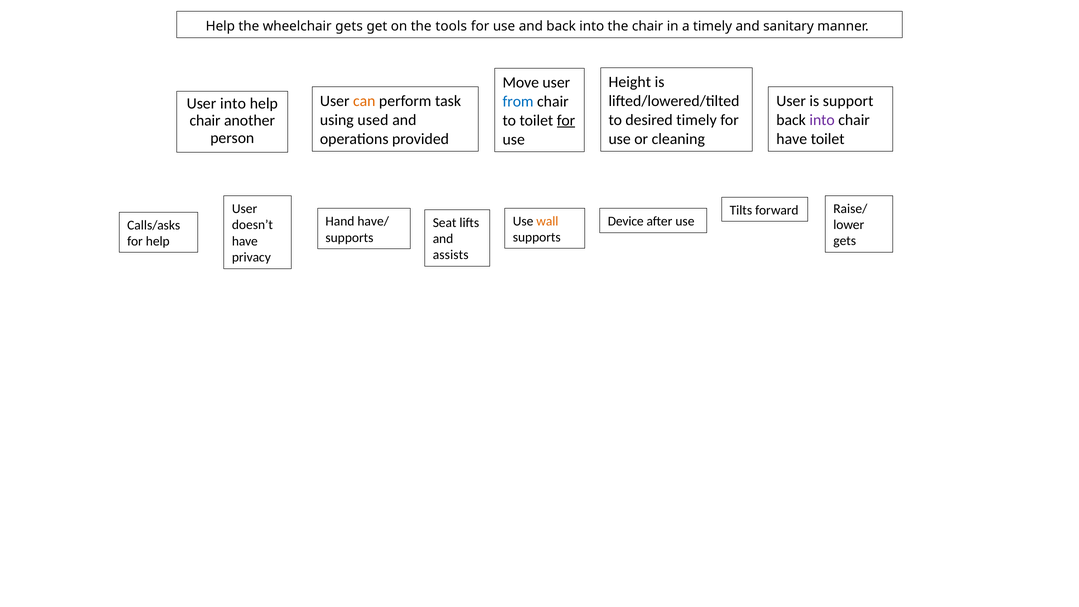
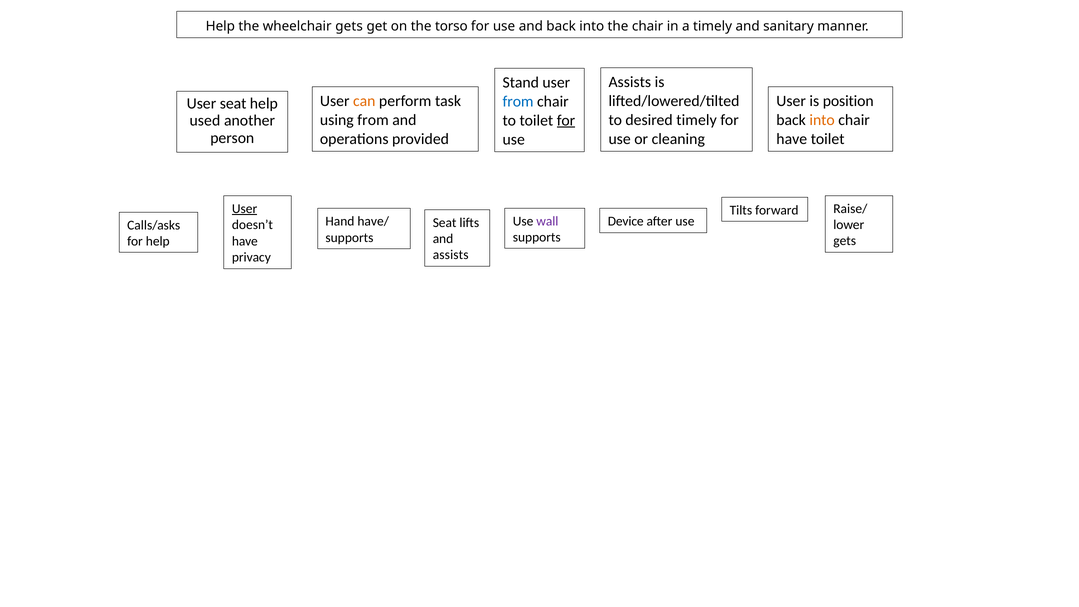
tools: tools -> torso (451, 26)
Height: Height -> Assists (630, 82)
Move: Move -> Stand (521, 83)
support: support -> position (848, 101)
User into: into -> seat (233, 104)
using used: used -> from (373, 120)
into colour: purple -> orange (822, 120)
chair: chair -> used (205, 121)
User underline: none -> present (245, 209)
wall colour: orange -> purple (547, 221)
